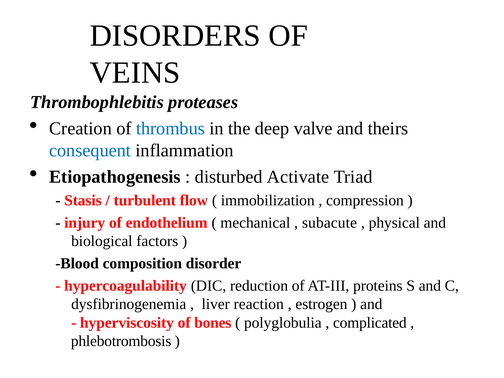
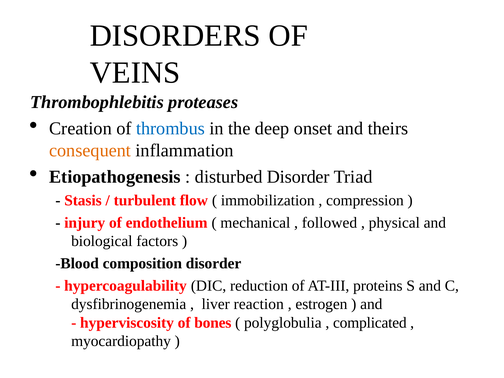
valve: valve -> onset (313, 129)
consequent colour: blue -> orange (90, 150)
disturbed Activate: Activate -> Disorder (298, 177)
subacute: subacute -> followed (330, 223)
phlebotrombosis: phlebotrombosis -> myocardiopathy (121, 341)
